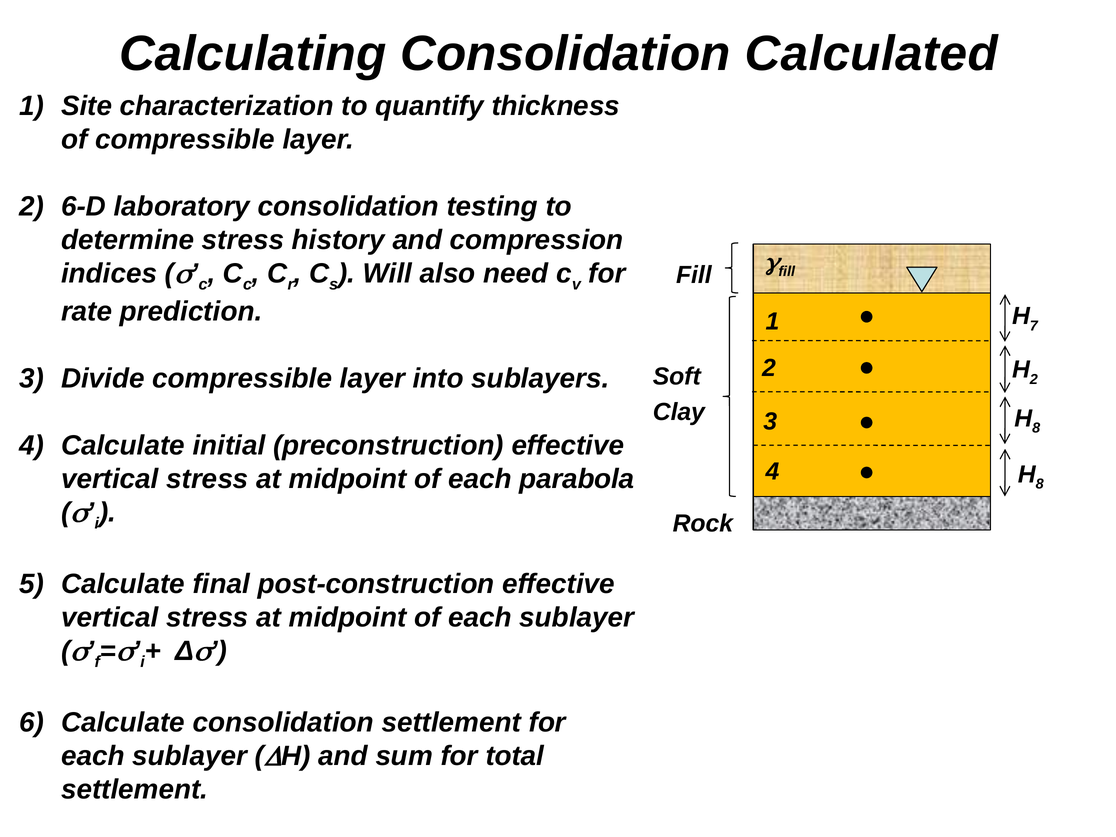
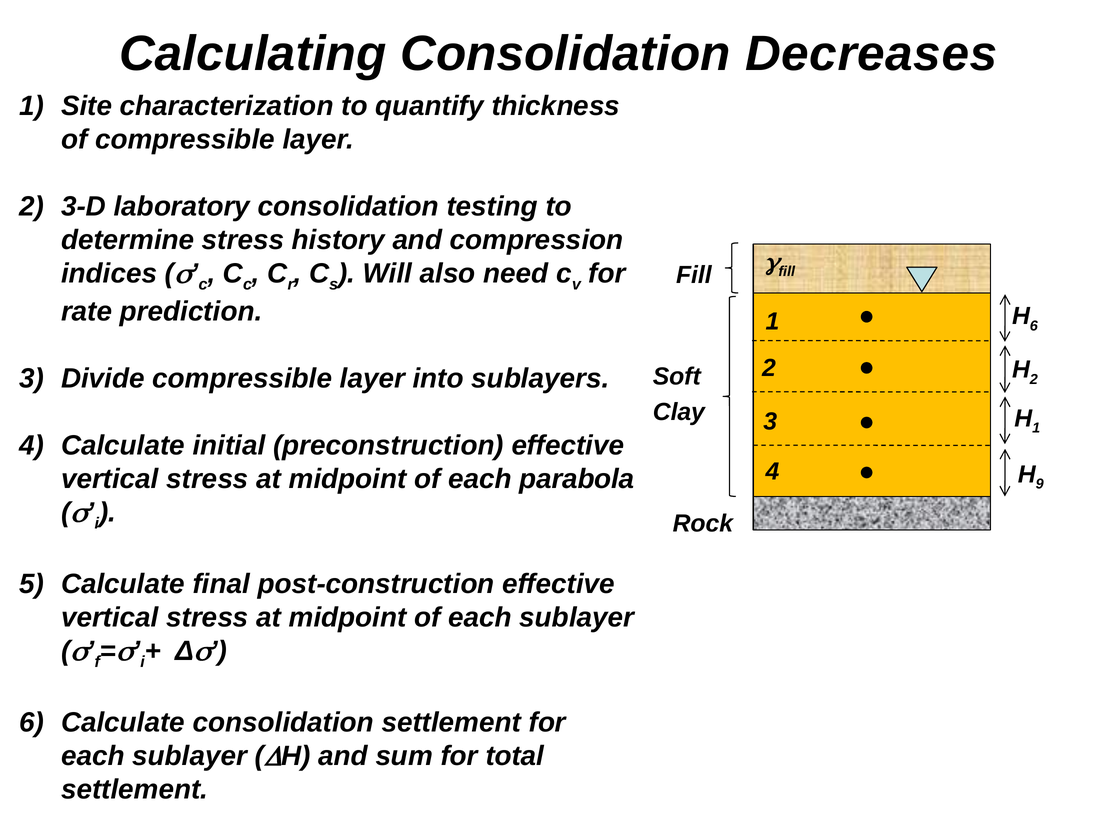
Calculated: Calculated -> Decreases (871, 54)
6-D: 6-D -> 3-D (84, 207)
7: 7 -> 6 (1034, 326)
8: 8 -> 1 (1036, 428)
8: 8 -> 9 (1040, 484)
